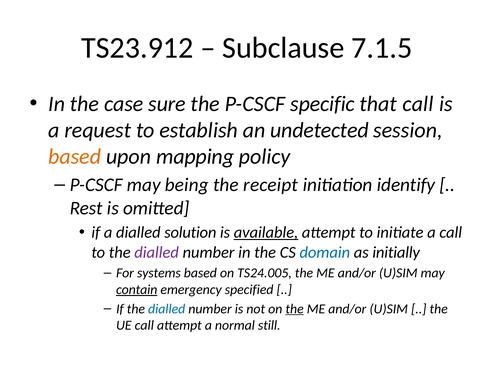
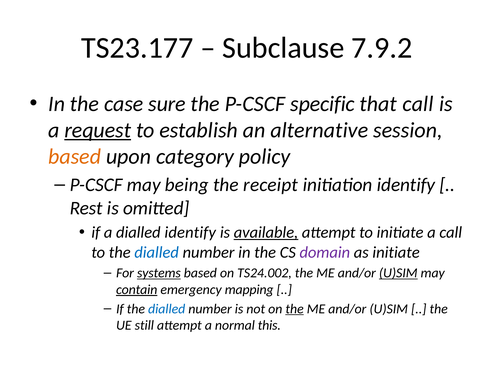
TS23.912: TS23.912 -> TS23.177 (137, 48)
7.1.5: 7.1.5 -> 7.9.2 (382, 48)
request underline: none -> present (98, 130)
undetected: undetected -> alternative (319, 130)
mapping: mapping -> category (195, 156)
dialled solution: solution -> identify (190, 232)
dialled colour: purple -> blue (157, 252)
domain colour: blue -> purple (325, 252)
as initially: initially -> initiate (396, 252)
systems underline: none -> present (159, 273)
TS24.005: TS24.005 -> TS24.002 (265, 273)
U)SIM underline: none -> present (398, 273)
specified: specified -> mapping (249, 289)
UE call: call -> still (144, 325)
still: still -> this (269, 325)
